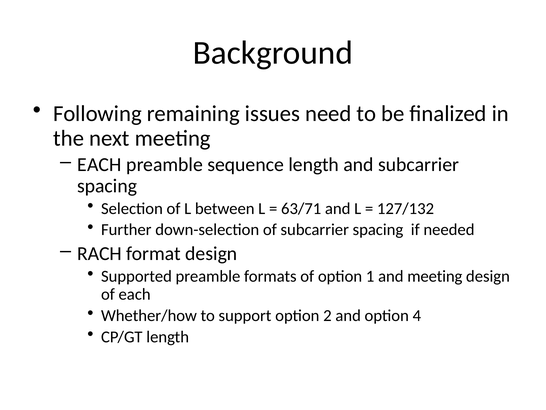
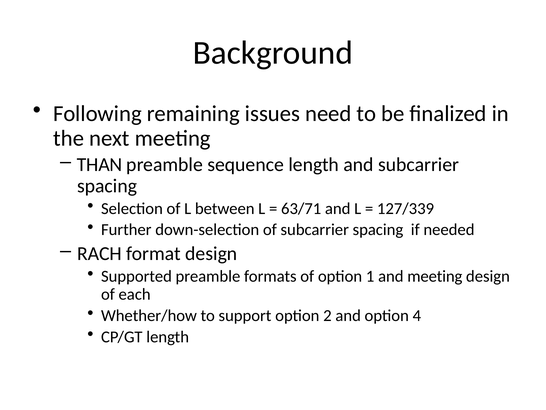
EACH: EACH -> THAN (100, 164)
127/132: 127/132 -> 127/339 (406, 208)
